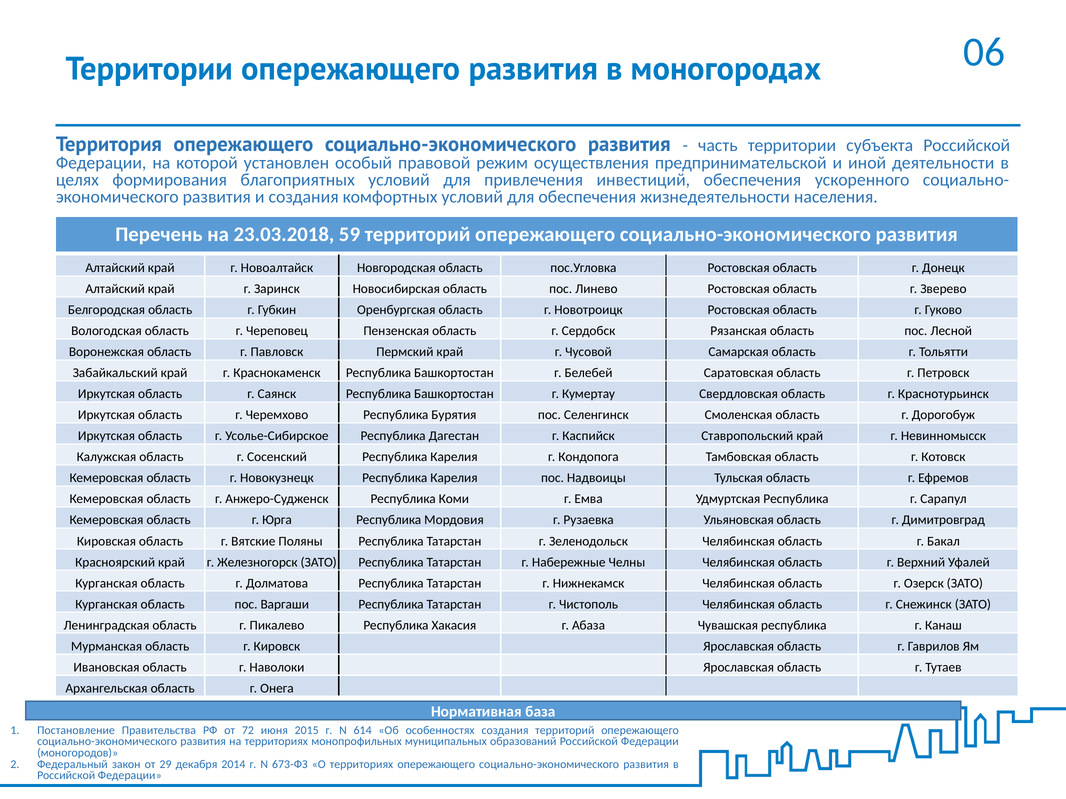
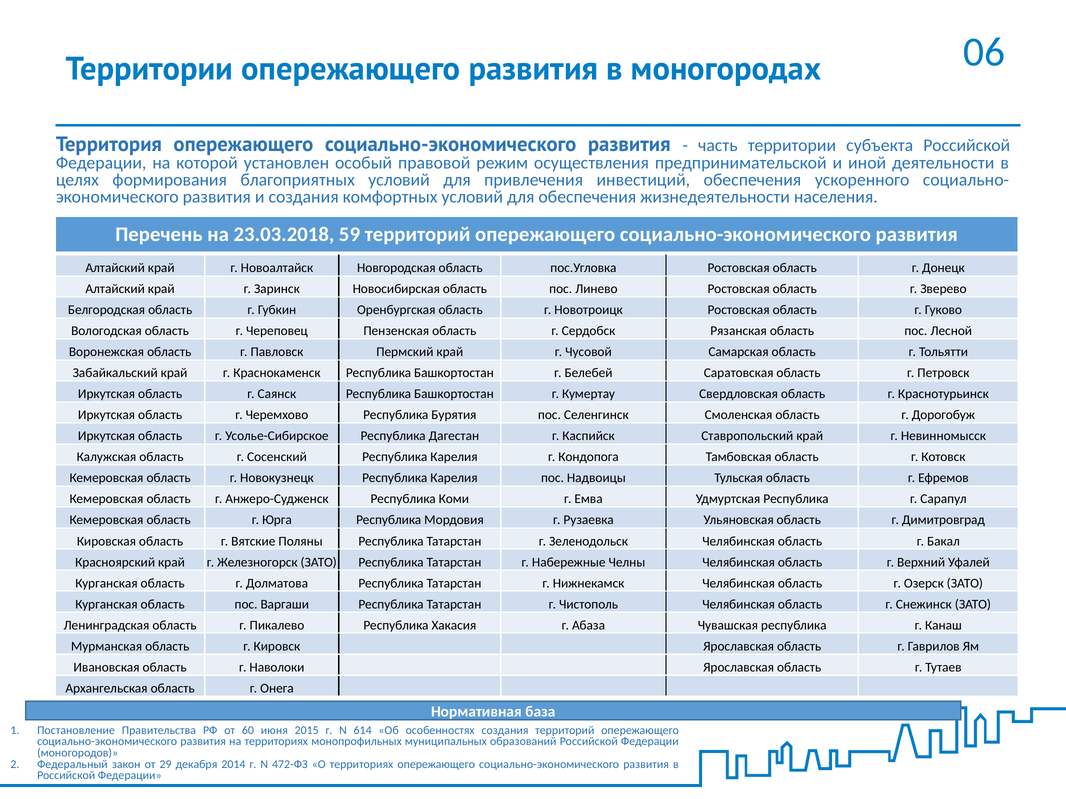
72: 72 -> 60 (248, 731)
673-ФЗ: 673-ФЗ -> 472-ФЗ (290, 765)
